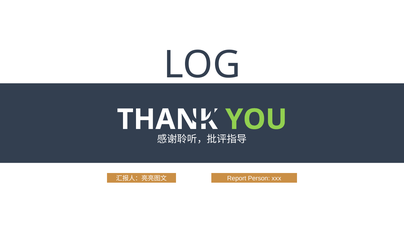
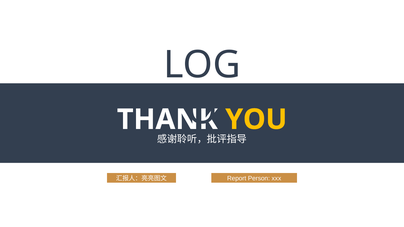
YOU colour: light green -> yellow (256, 120)
